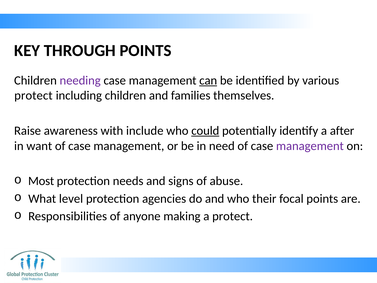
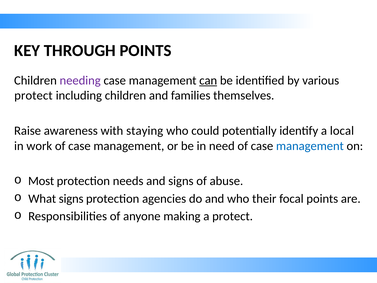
include: include -> staying (145, 131)
could underline: present -> none (205, 131)
after: after -> local (342, 131)
want: want -> work (39, 146)
management colour: purple -> blue (310, 146)
What level: level -> signs (71, 199)
